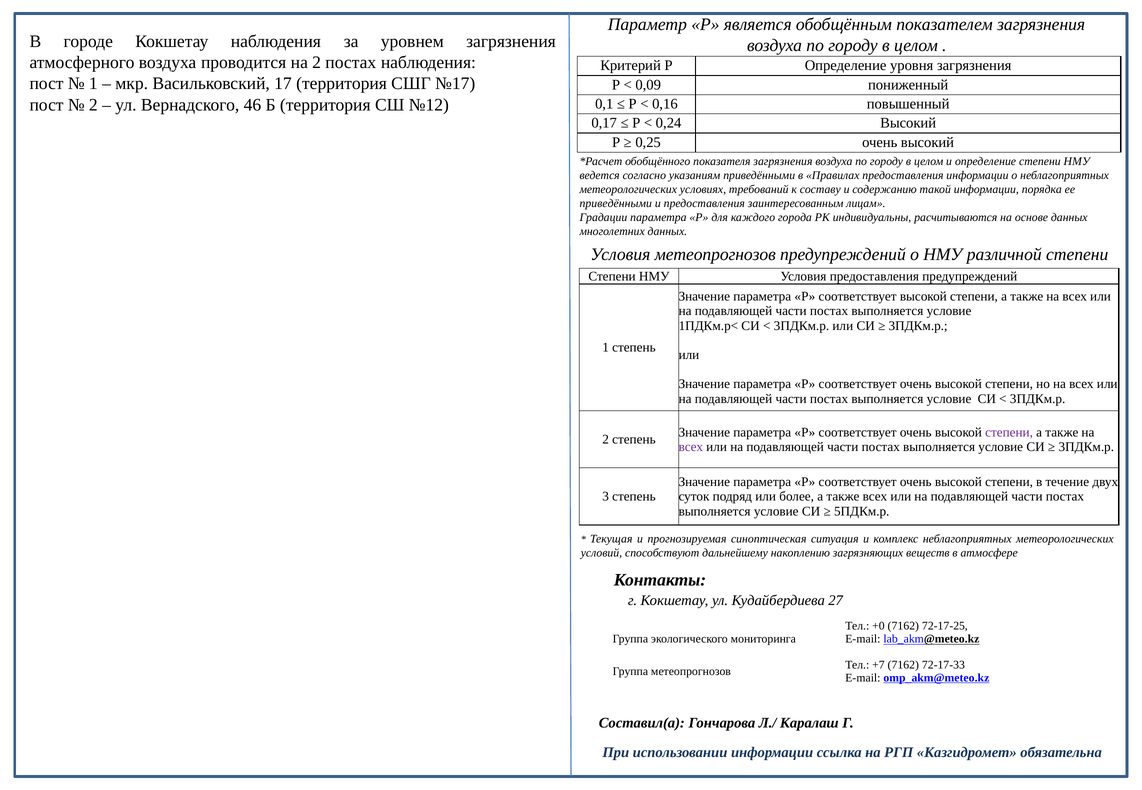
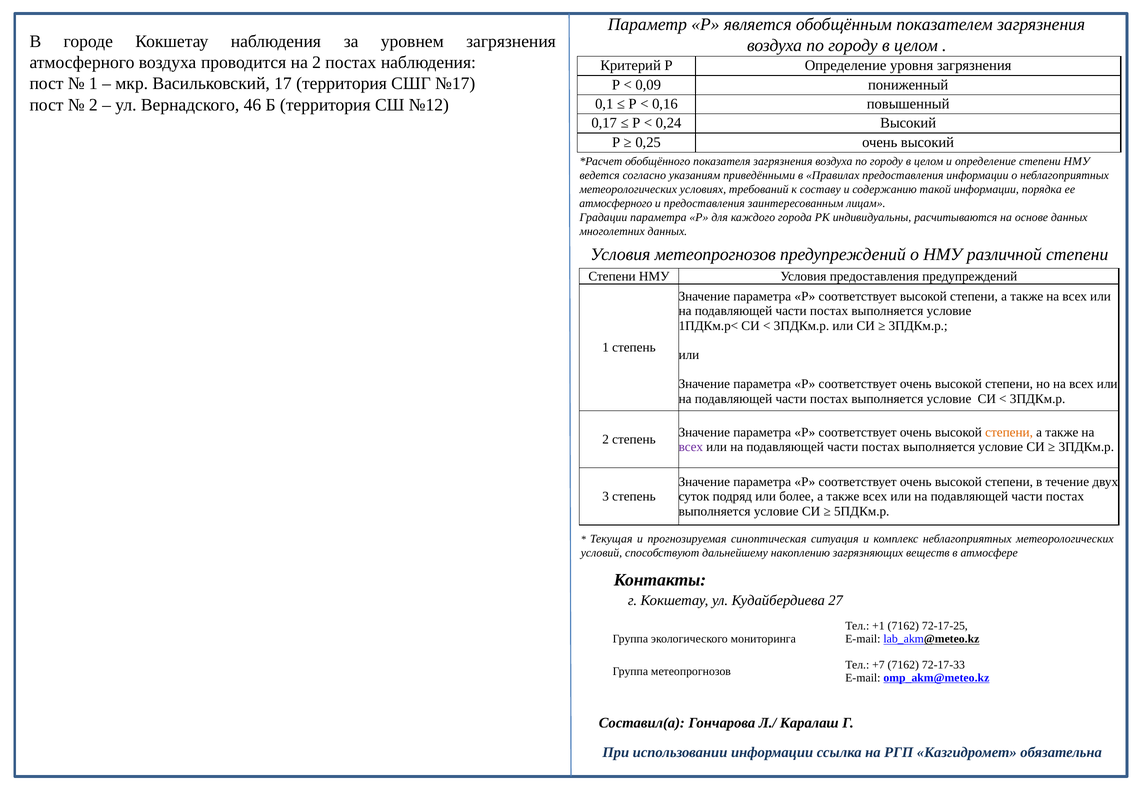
приведёнными: приведёнными -> атмосферного (616, 203)
степени colour: purple -> orange (1009, 433)
+0: +0 -> +1 (878, 627)
